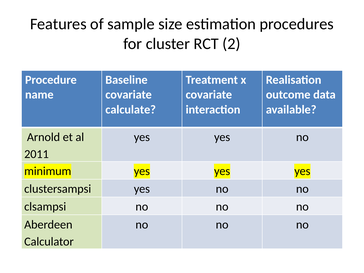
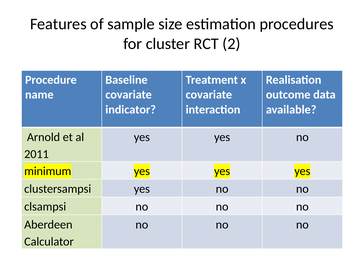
calculate: calculate -> indicator (131, 110)
